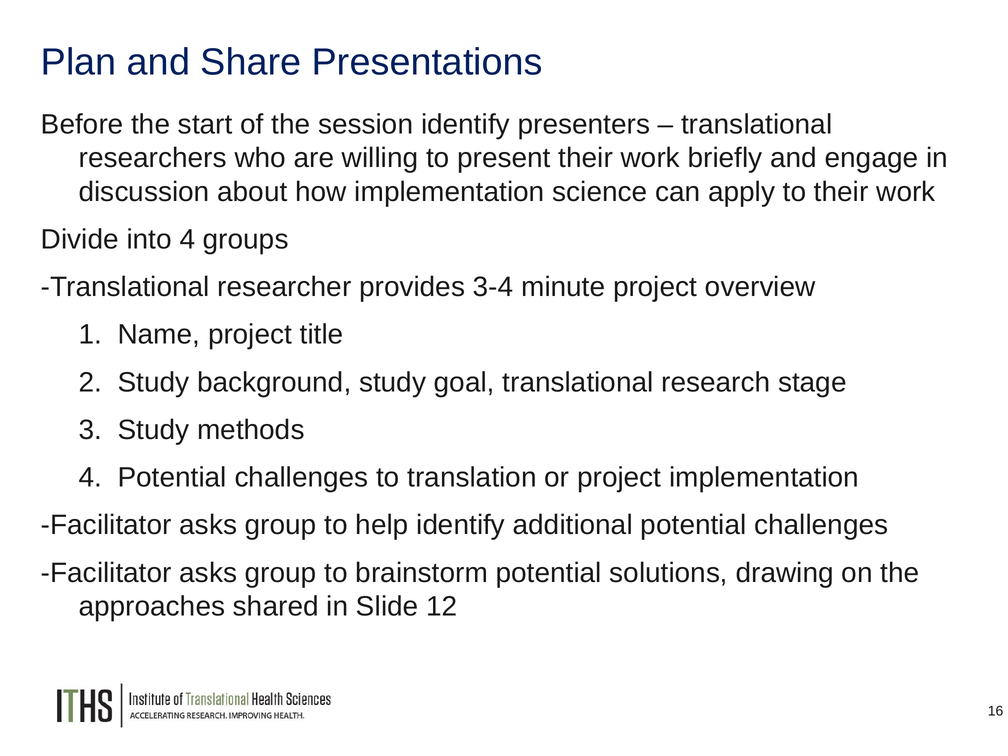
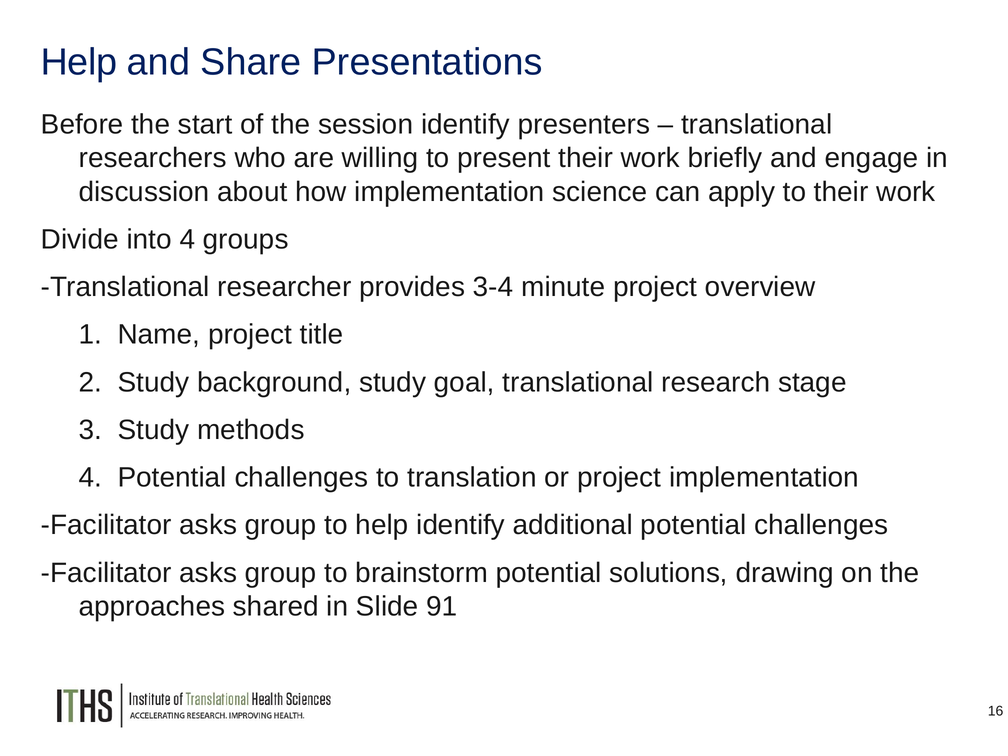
Plan: Plan -> Help (79, 62)
12: 12 -> 91 (442, 606)
